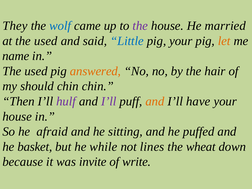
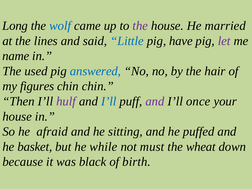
They: They -> Long (15, 26)
at the used: used -> lines (46, 41)
pig your: your -> have (181, 41)
let colour: orange -> purple (224, 41)
answered colour: orange -> blue (95, 71)
should: should -> figures (37, 86)
I’ll colour: purple -> blue (109, 101)
and colour: orange -> purple (155, 101)
have: have -> once (198, 101)
lines: lines -> must (152, 147)
invite: invite -> black (93, 162)
write: write -> birth (137, 162)
